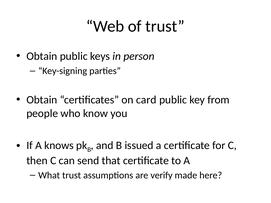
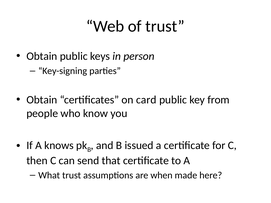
verify: verify -> when (161, 175)
